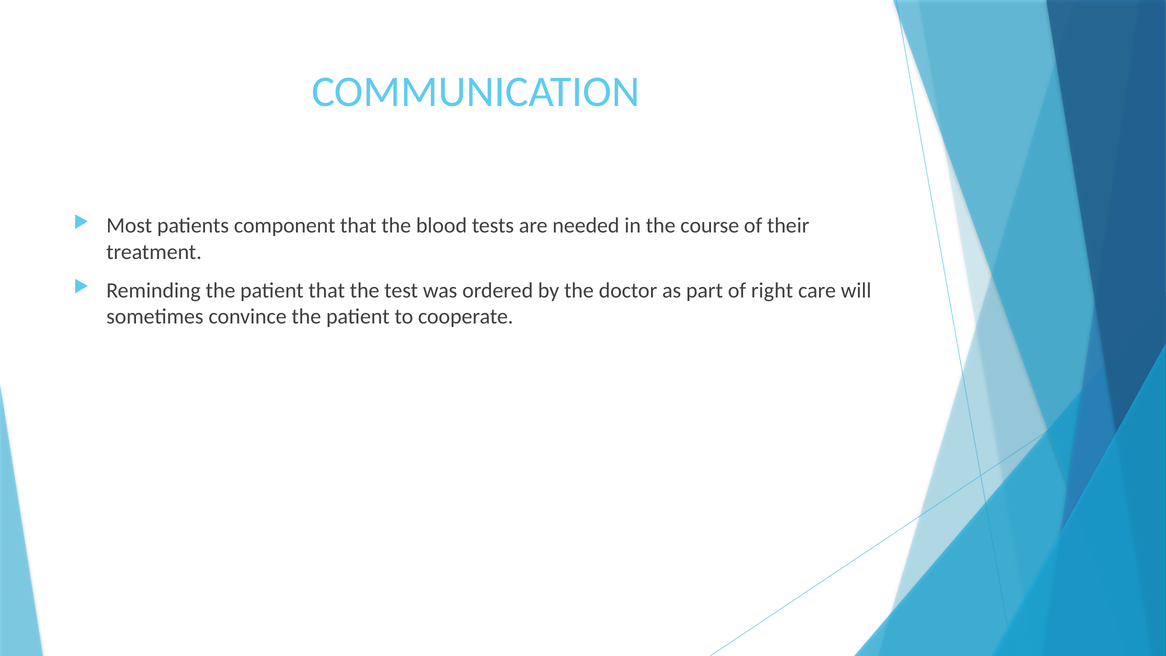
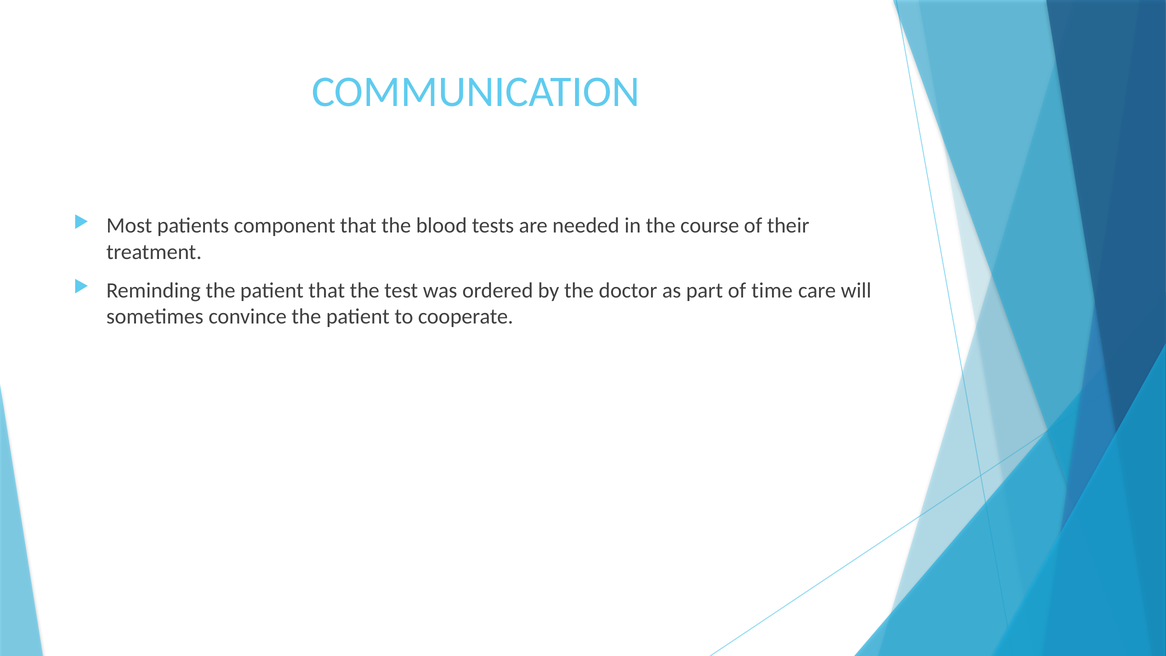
right: right -> time (772, 290)
